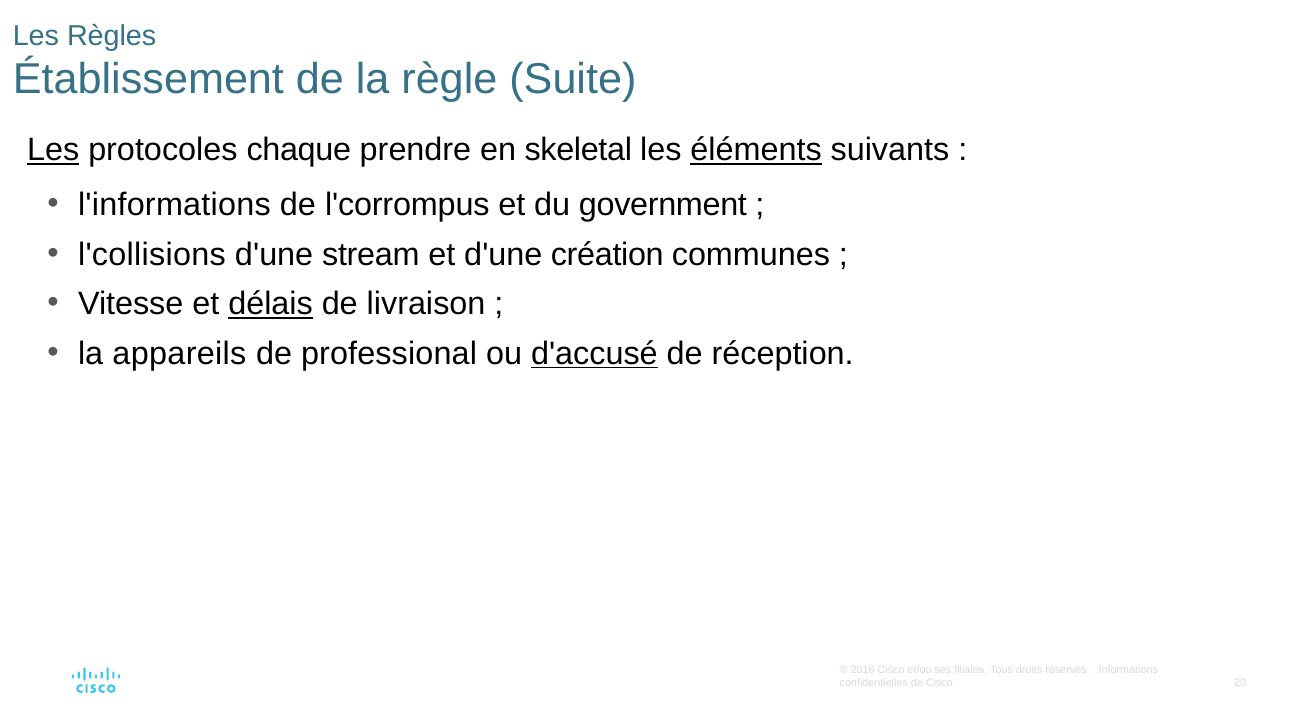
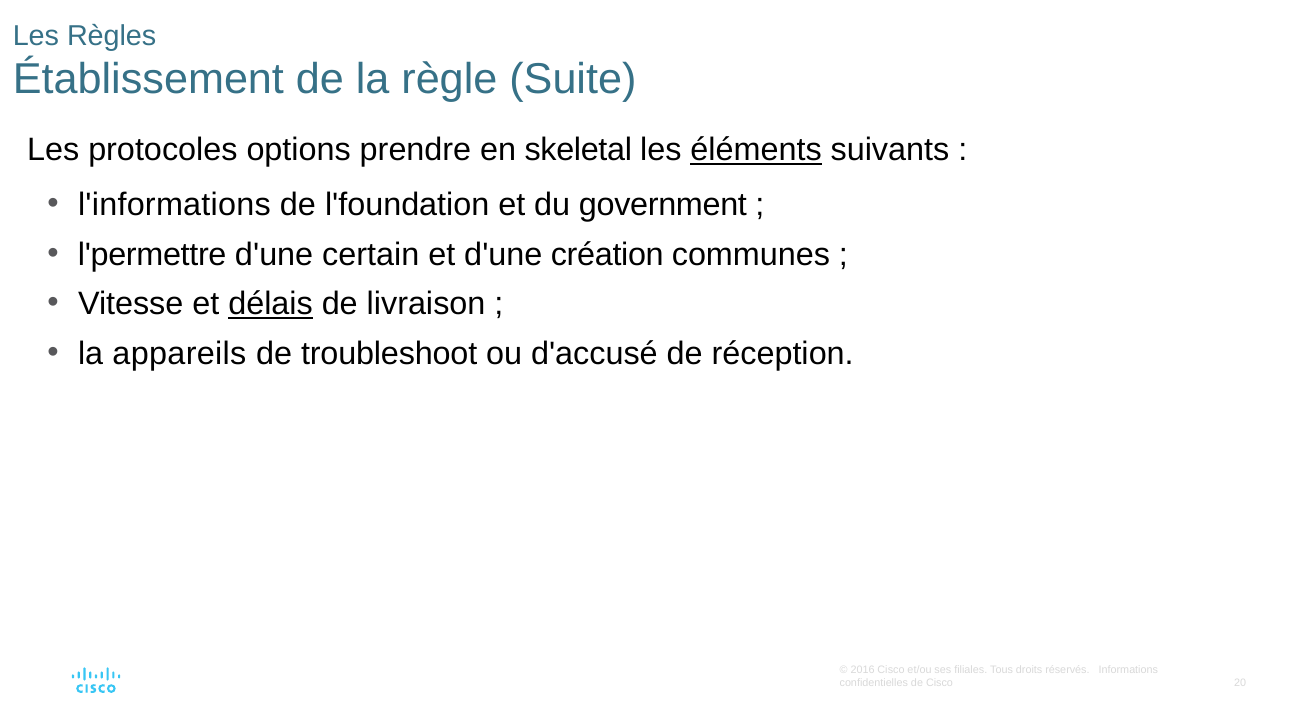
Les underline: present -> none (53, 150)
chaque: chaque -> options (299, 150)
l'corrompus: l'corrompus -> l'foundation (407, 205)
l'collisions: l'collisions -> l'permettre (152, 254)
stream: stream -> certain (371, 254)
professional: professional -> troubleshoot (389, 354)
d'accusé underline: present -> none (594, 354)
